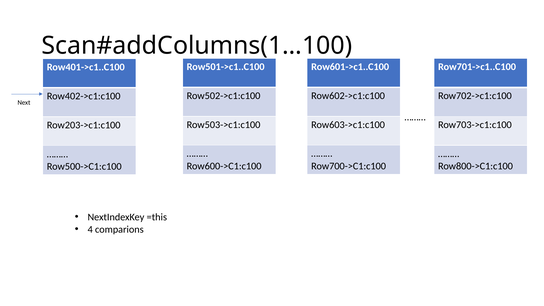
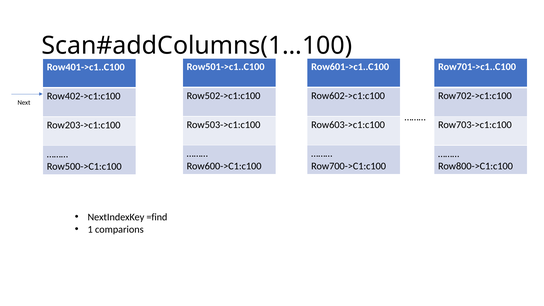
=this: =this -> =find (157, 217)
4: 4 -> 1 (90, 229)
